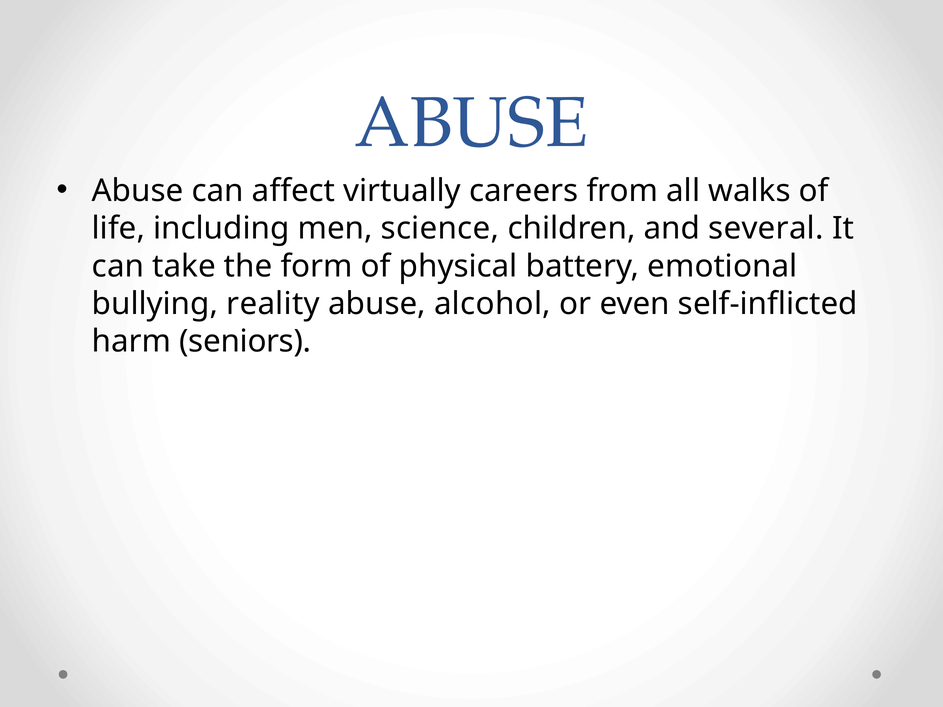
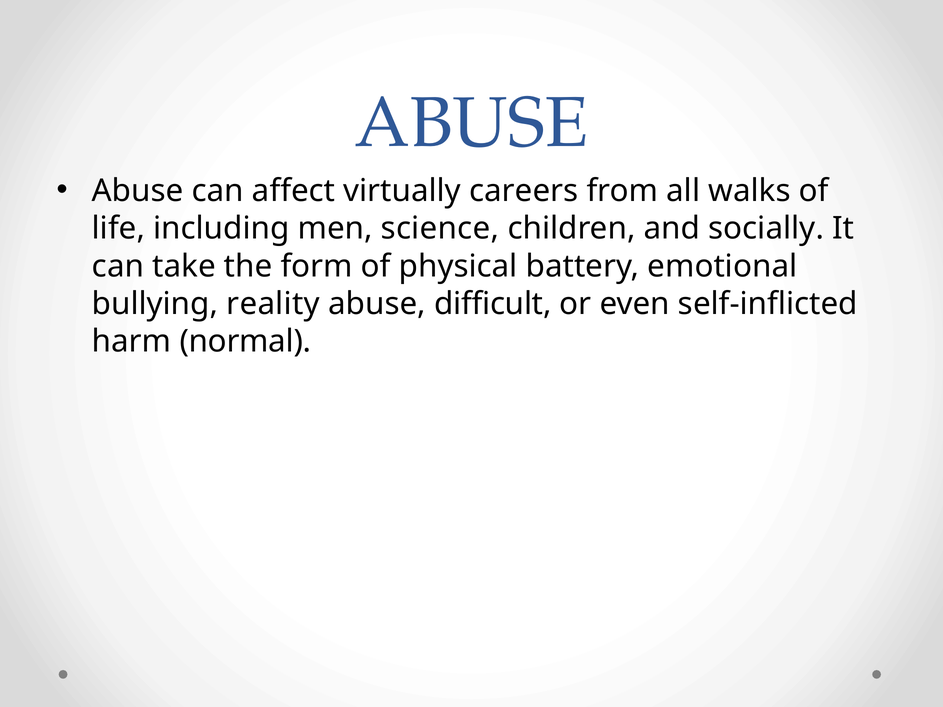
several: several -> socially (766, 229)
alcohol: alcohol -> difficult (493, 304)
seniors: seniors -> normal (245, 342)
